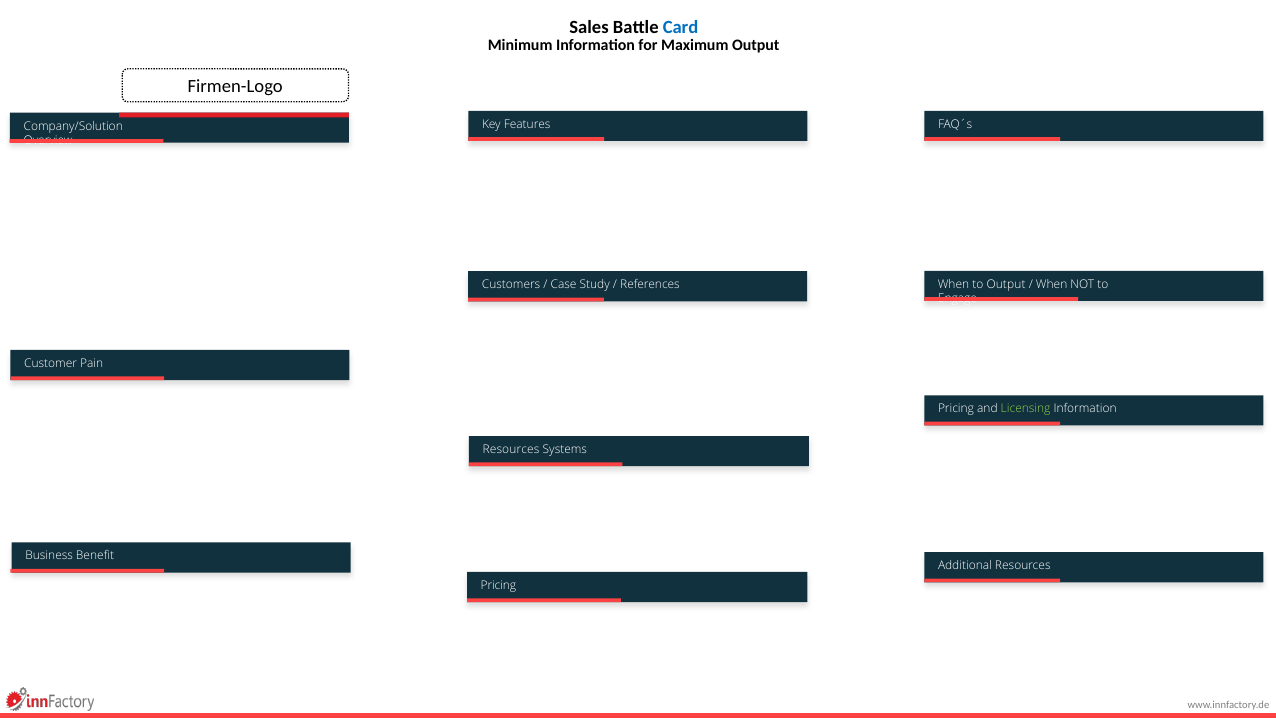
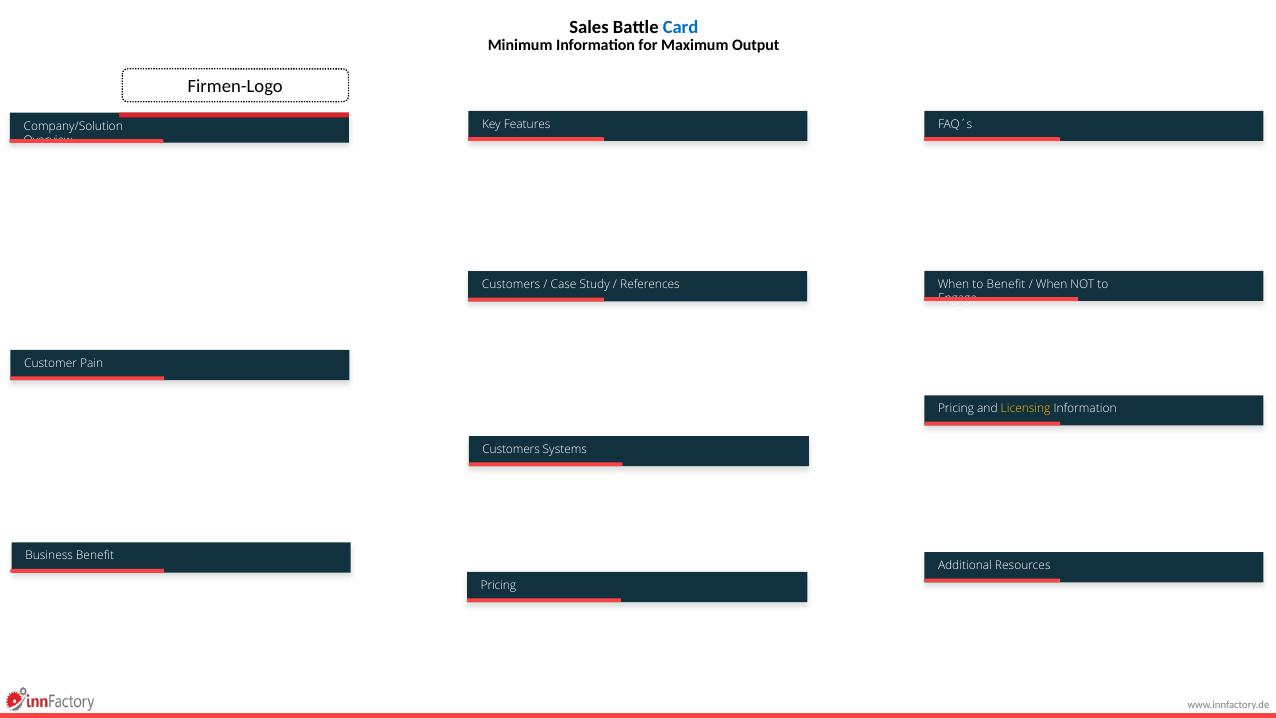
to Output: Output -> Benefit (1006, 284)
Licensing colour: light green -> yellow (1026, 409)
Resources: Resources -> Customers (511, 449)
